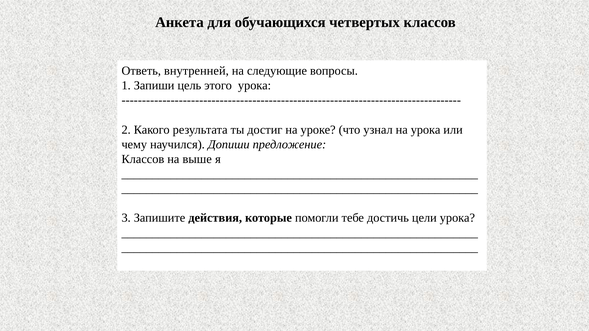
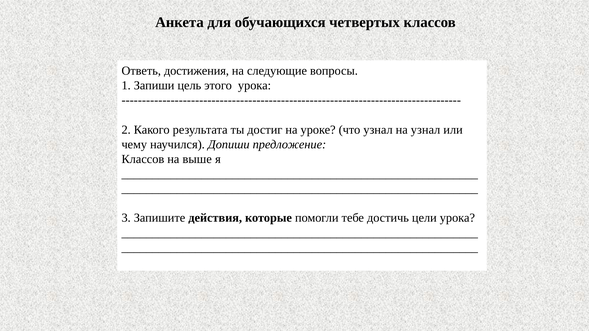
внутренней: внутренней -> достижения (196, 71)
на урока: урока -> узнал (426, 130)
